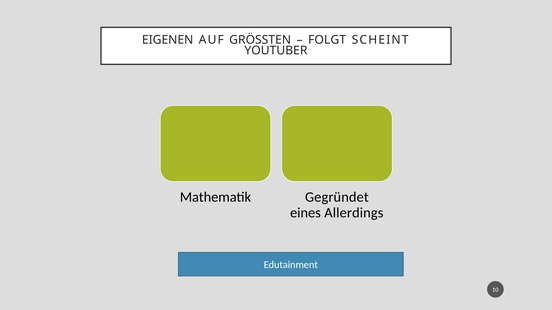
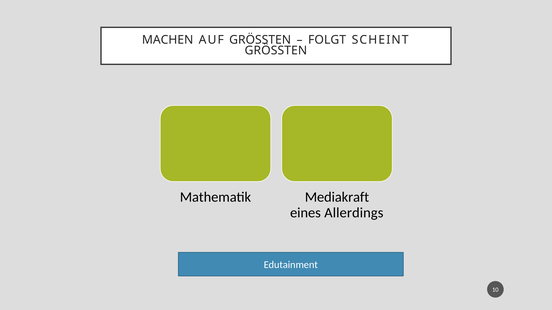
EIGENEN: EIGENEN -> MACHEN (168, 40)
YOUTUBER: YOUTUBER -> GRÖSSTEN (276, 50)
Gegründet: Gegründet -> Mediakraft (337, 198)
